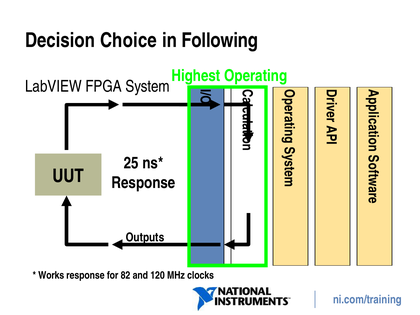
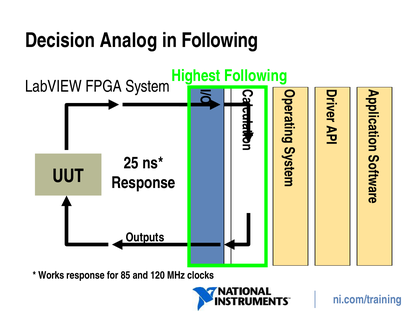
Choice: Choice -> Analog (128, 40)
Highest Operating: Operating -> Following (256, 76)
82: 82 -> 85 (126, 275)
